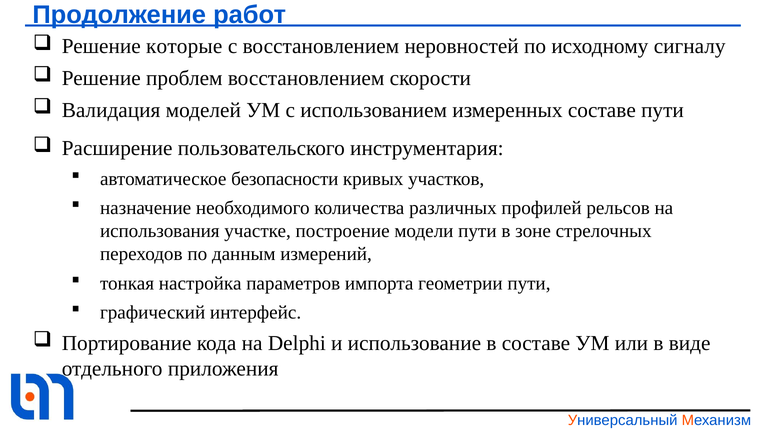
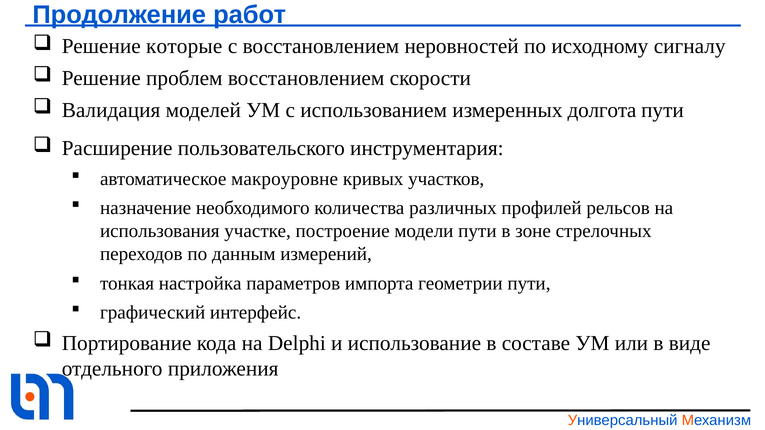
измеренных составе: составе -> долгота (602, 110)
безопасности: безопасности -> макроуровне (285, 179)
